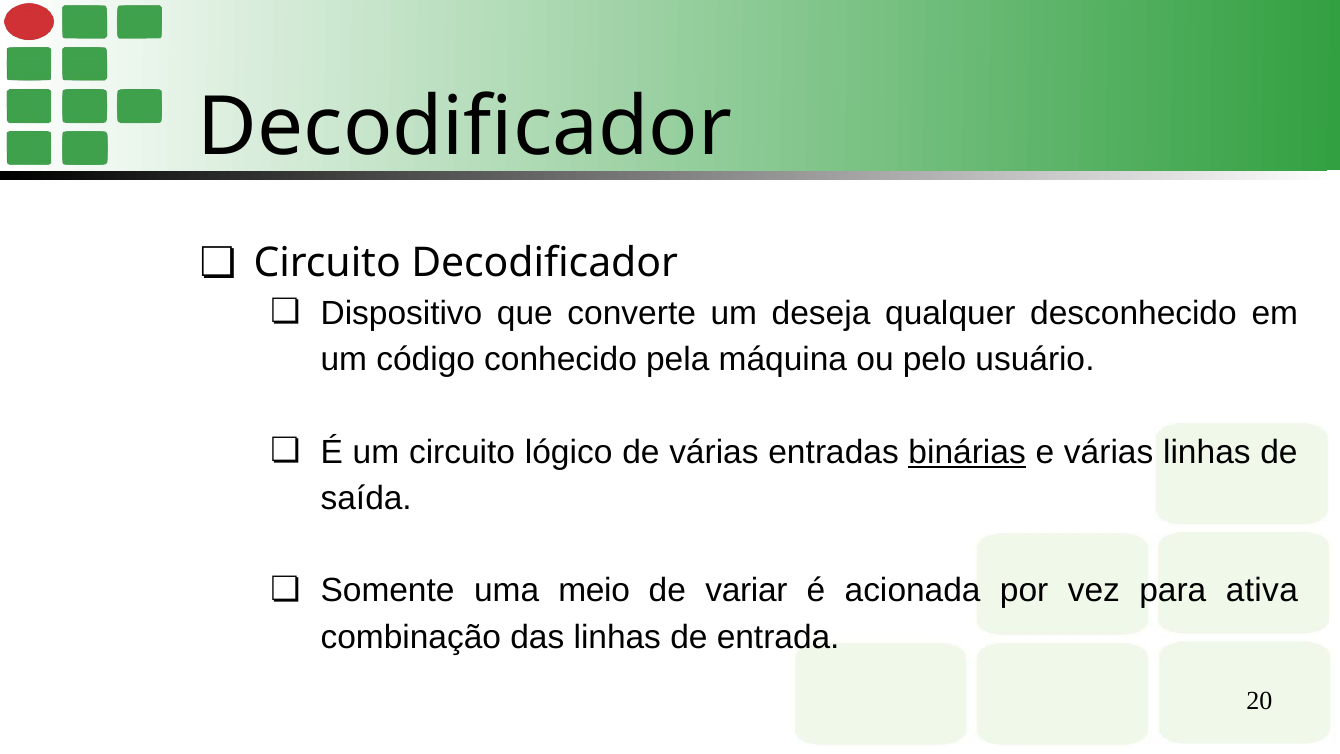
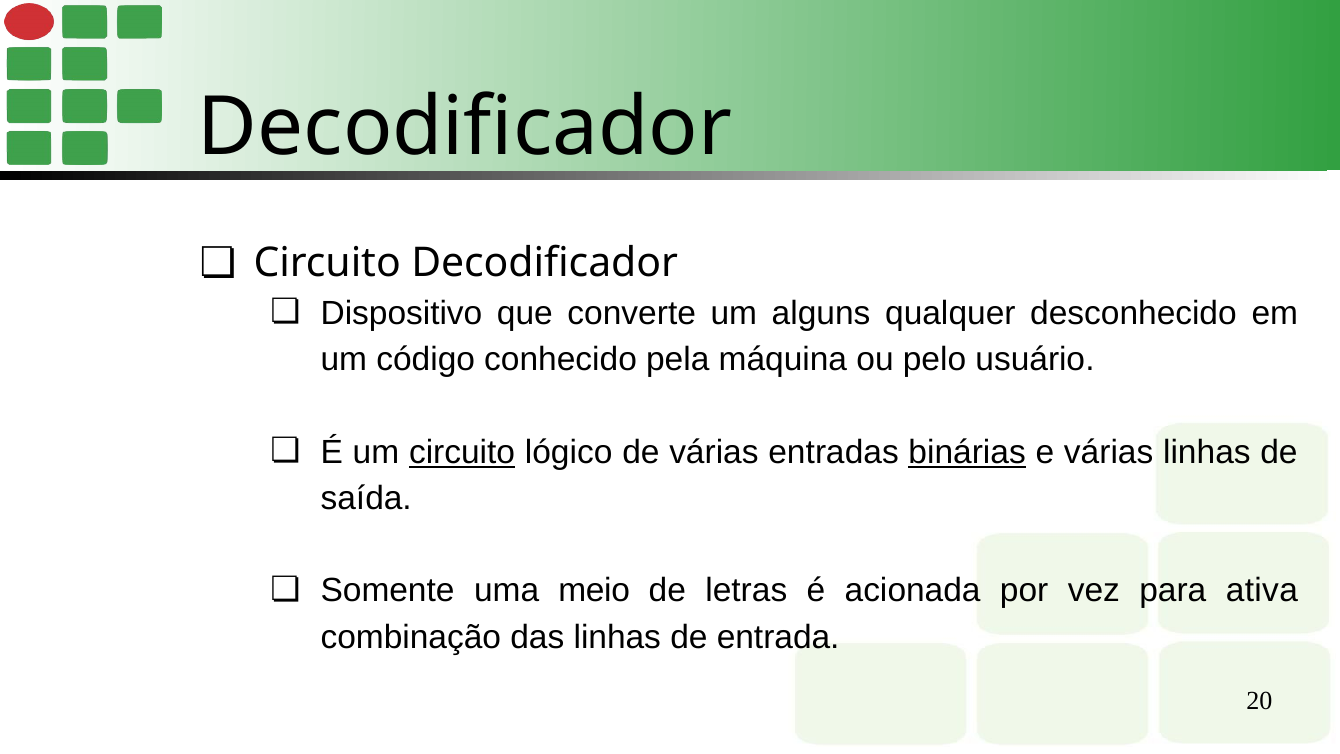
deseja: deseja -> alguns (821, 313)
circuito underline: none -> present (462, 452)
variar: variar -> letras (746, 591)
